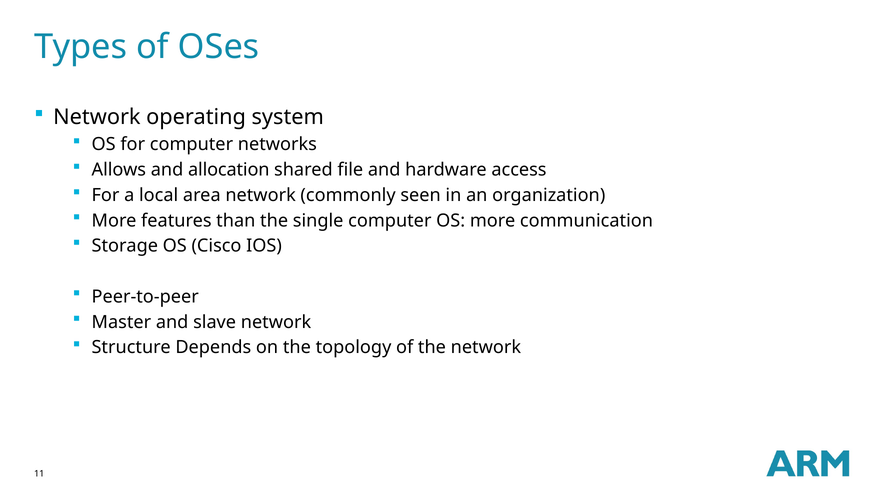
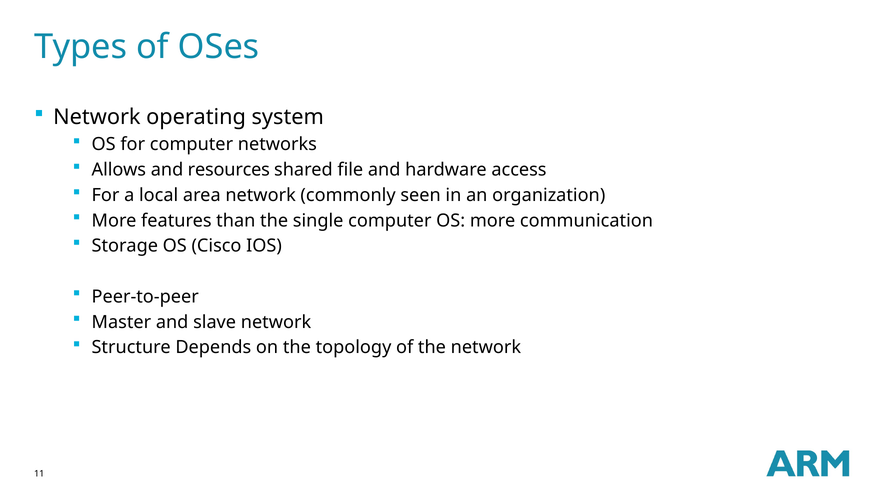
allocation: allocation -> resources (229, 170)
